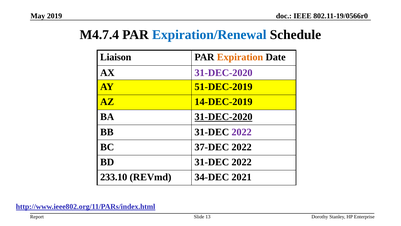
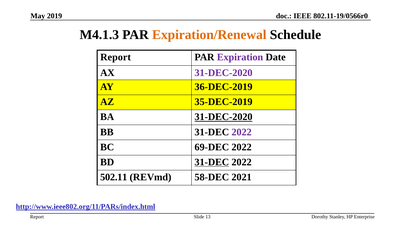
M4.7.4: M4.7.4 -> M4.1.3 (99, 35)
Expiration/Renewal colour: blue -> orange (209, 35)
Liaison: Liaison -> Report (116, 57)
Expiration colour: orange -> purple (240, 57)
51-DEC-2019: 51-DEC-2019 -> 36-DEC-2019 (224, 87)
14-DEC-2019: 14-DEC-2019 -> 35-DEC-2019 (224, 102)
37-DEC: 37-DEC -> 69-DEC (212, 147)
31-DEC underline: none -> present (212, 162)
233.10: 233.10 -> 502.11 (114, 177)
34-DEC: 34-DEC -> 58-DEC (212, 177)
